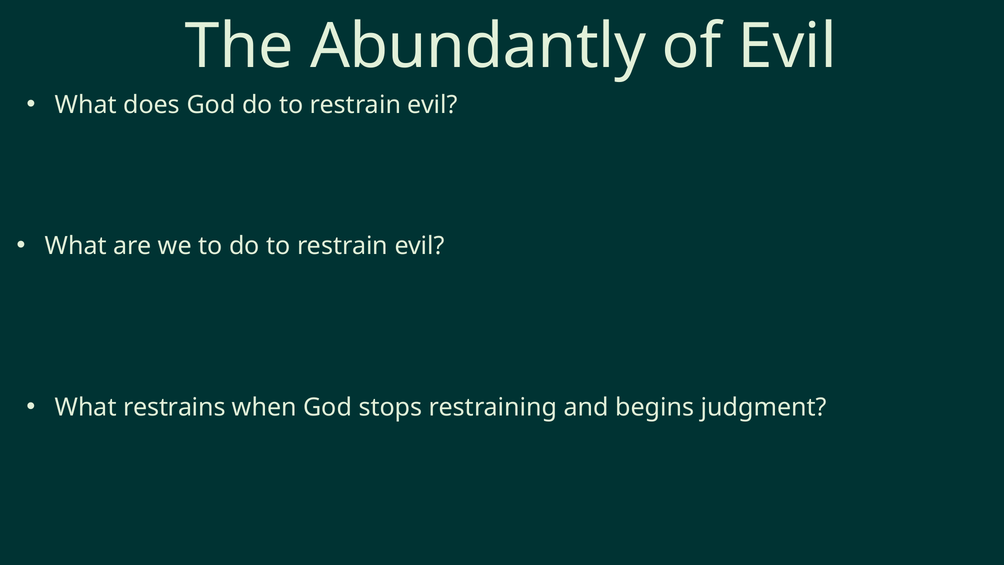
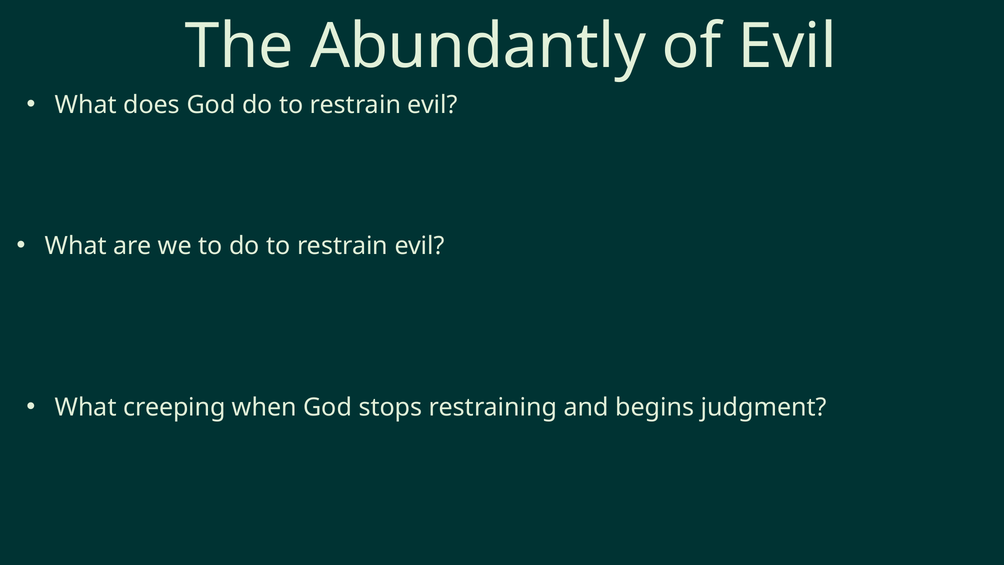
restrains: restrains -> creeping (174, 407)
